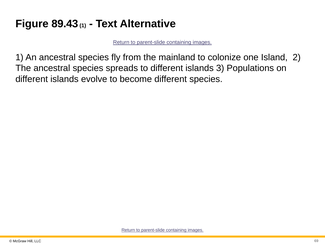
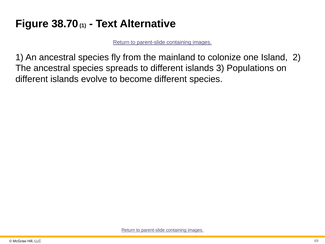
89.43: 89.43 -> 38.70 (65, 24)
